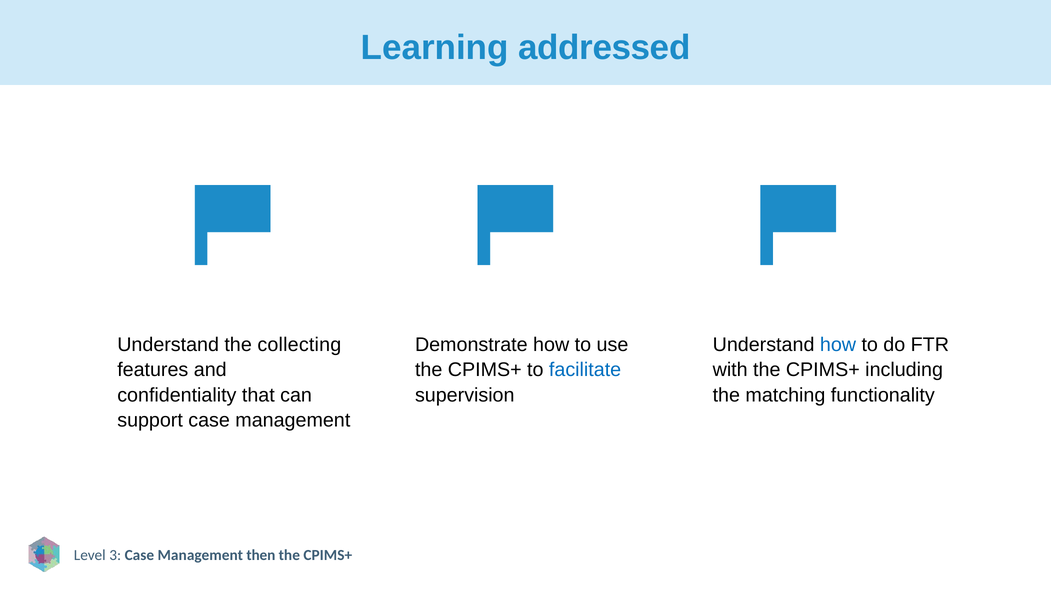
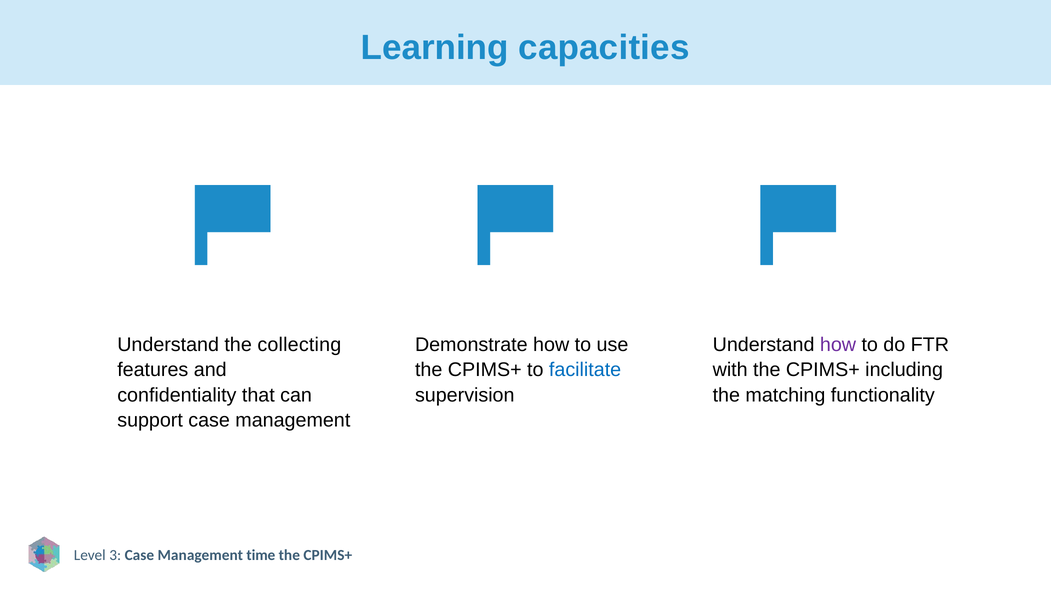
addressed: addressed -> capacities (604, 48)
how colour: blue -> purple (838, 345)
then: then -> time (261, 555)
